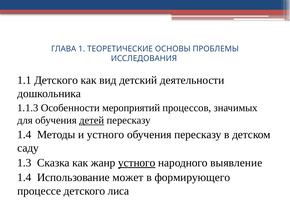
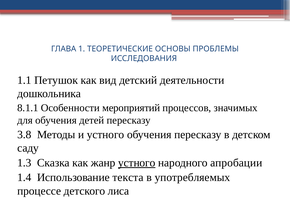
1.1 Детского: Детского -> Петушок (56, 80)
1.1.3: 1.1.3 -> 8.1.1 (28, 108)
детей underline: present -> none (92, 121)
1.4: 1.4 -> 3.8 (24, 135)
выявление: выявление -> апробации (236, 163)
может: может -> текста (128, 178)
формирующего: формирующего -> употребляемых (192, 178)
